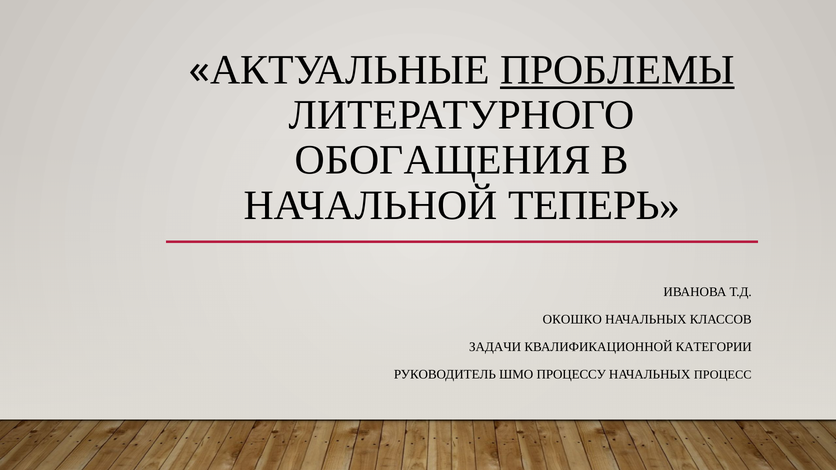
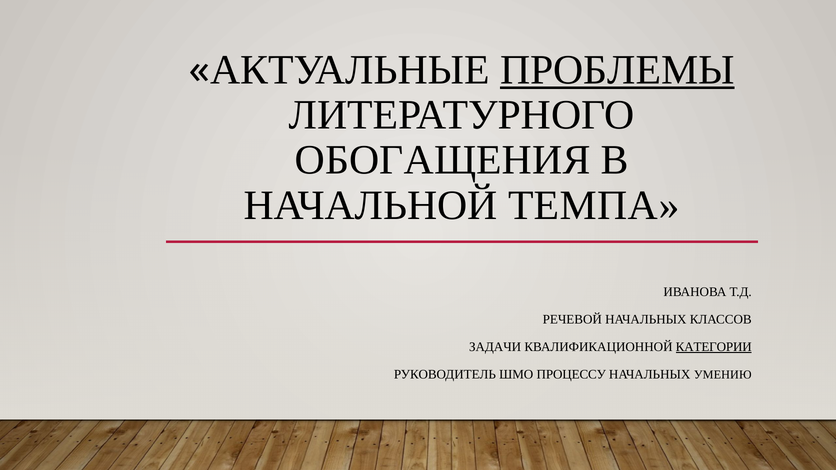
ТЕПЕРЬ: ТЕПЕРЬ -> ТЕМПА (594, 205)
ОКОШКО: ОКОШКО -> РЕЧЕВОЙ (572, 319)
КАТЕГОРИИ underline: none -> present (714, 347)
ПРОЦЕСС: ПРОЦЕСС -> УМЕНИЮ (723, 375)
